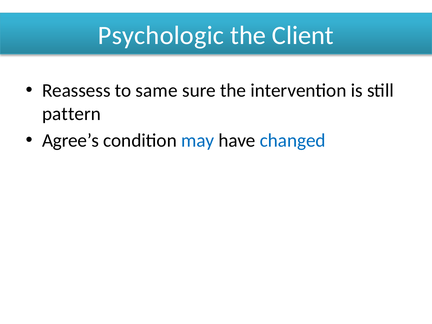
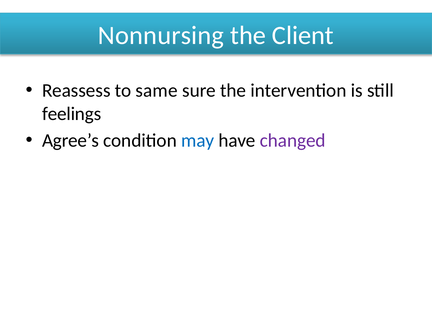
Psychologic: Psychologic -> Nonnursing (161, 35)
pattern: pattern -> feelings (72, 114)
changed colour: blue -> purple (293, 141)
